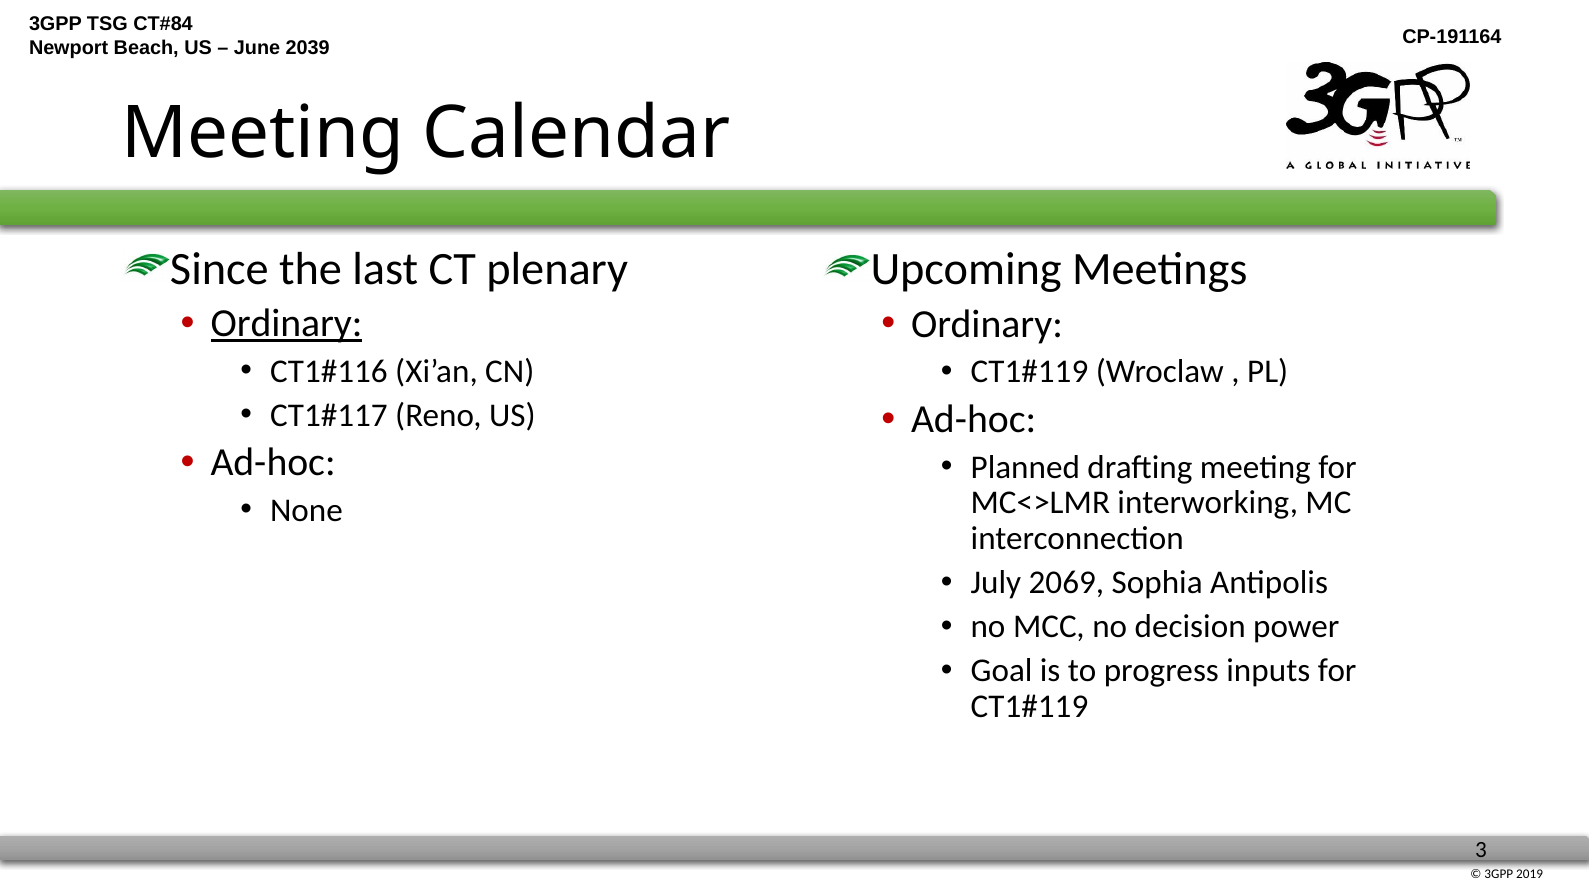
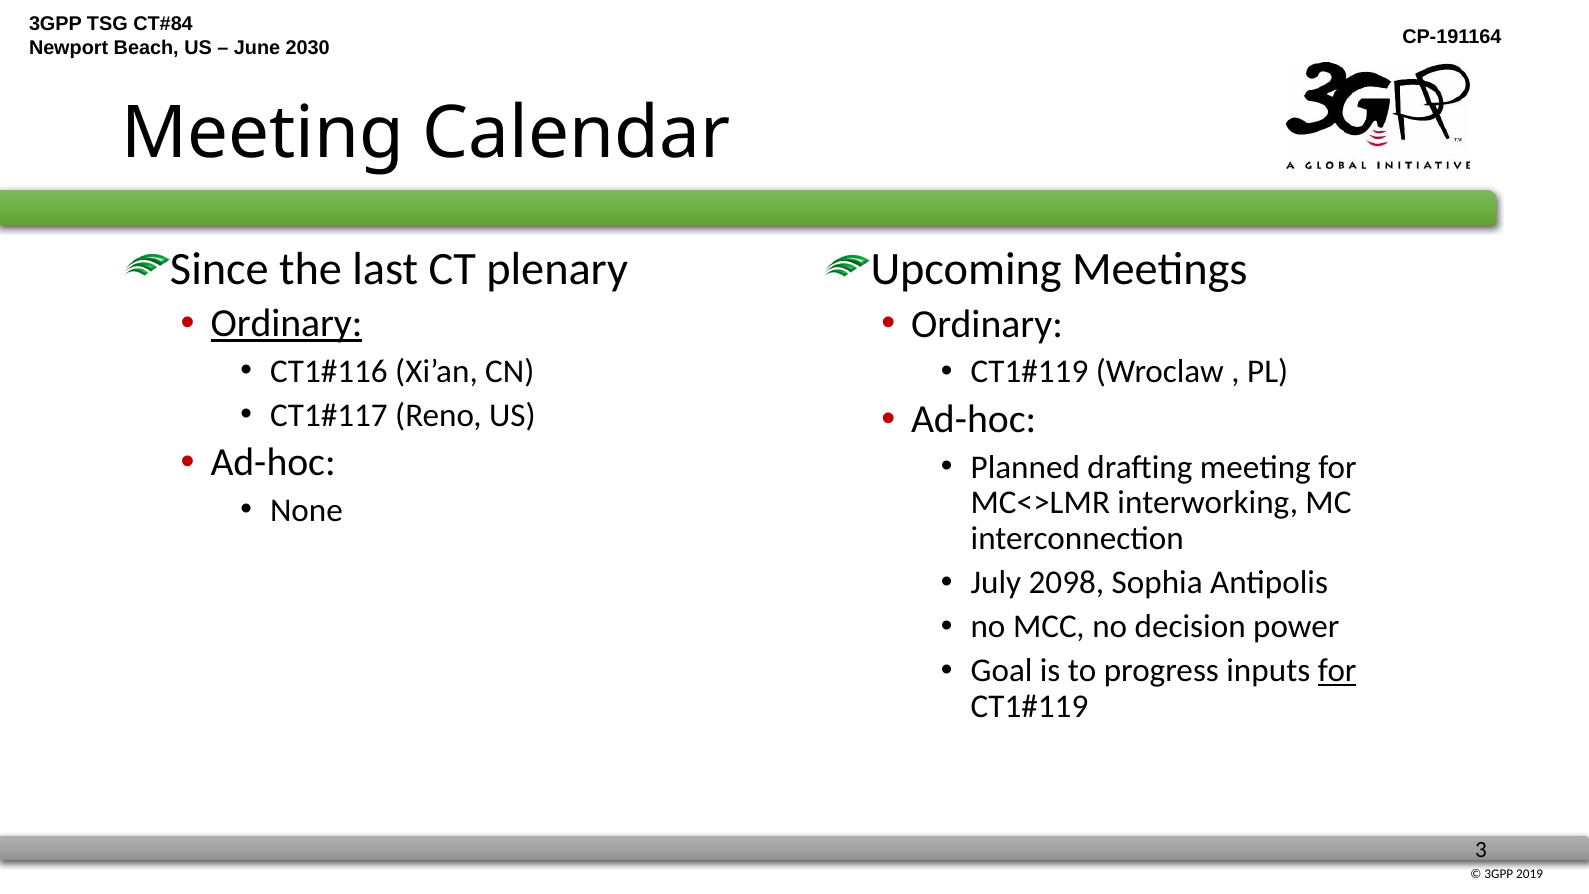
2039: 2039 -> 2030 (308, 48)
2069: 2069 -> 2098 (1066, 583)
for underline: none -> present (1337, 671)
